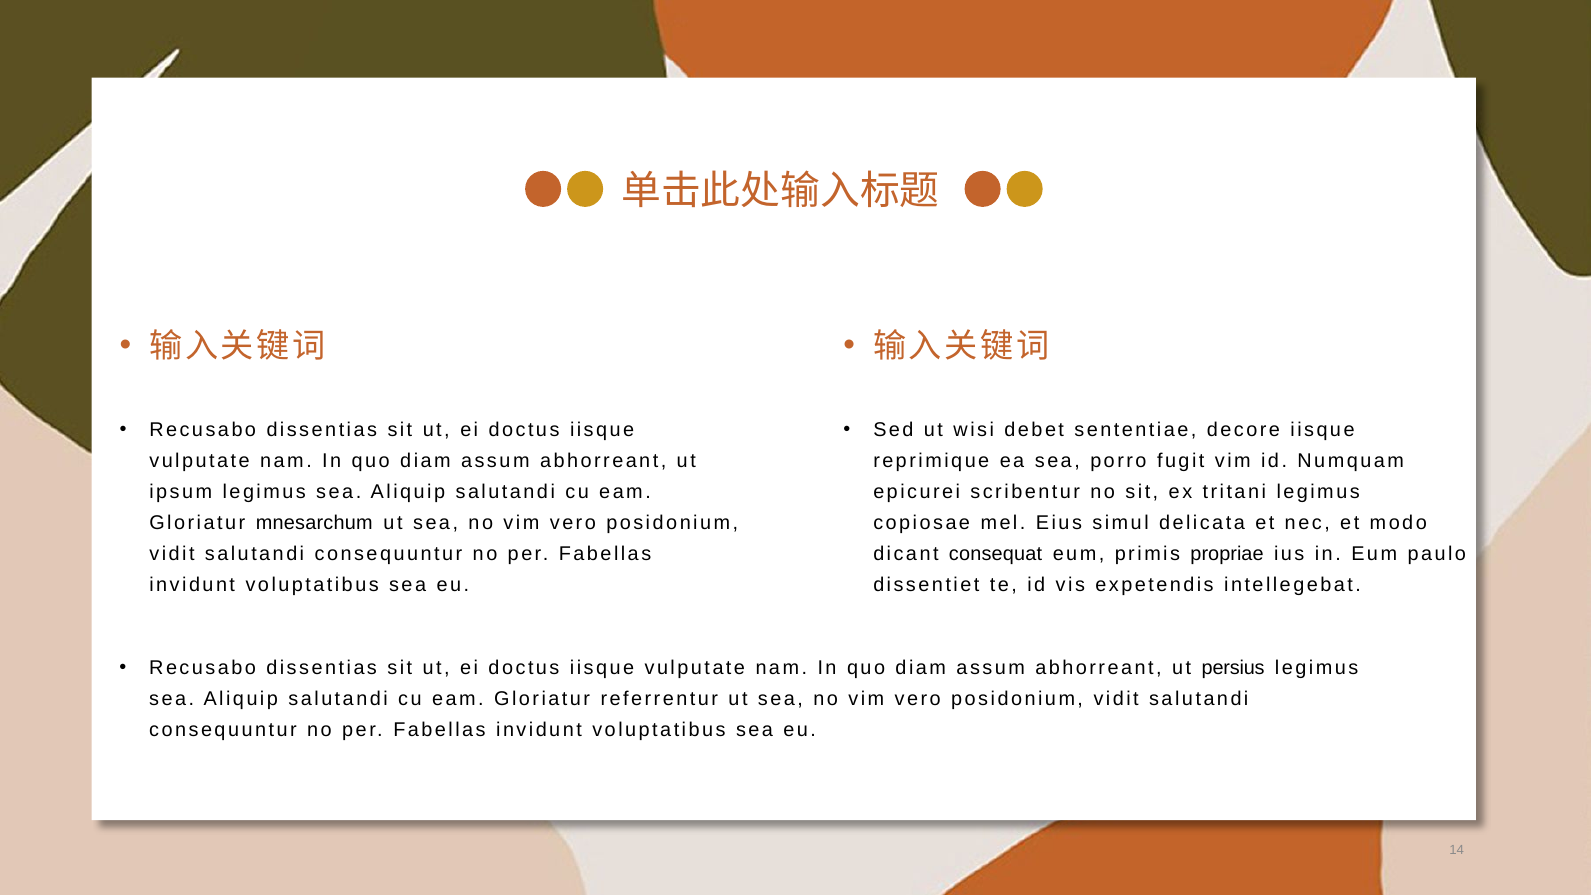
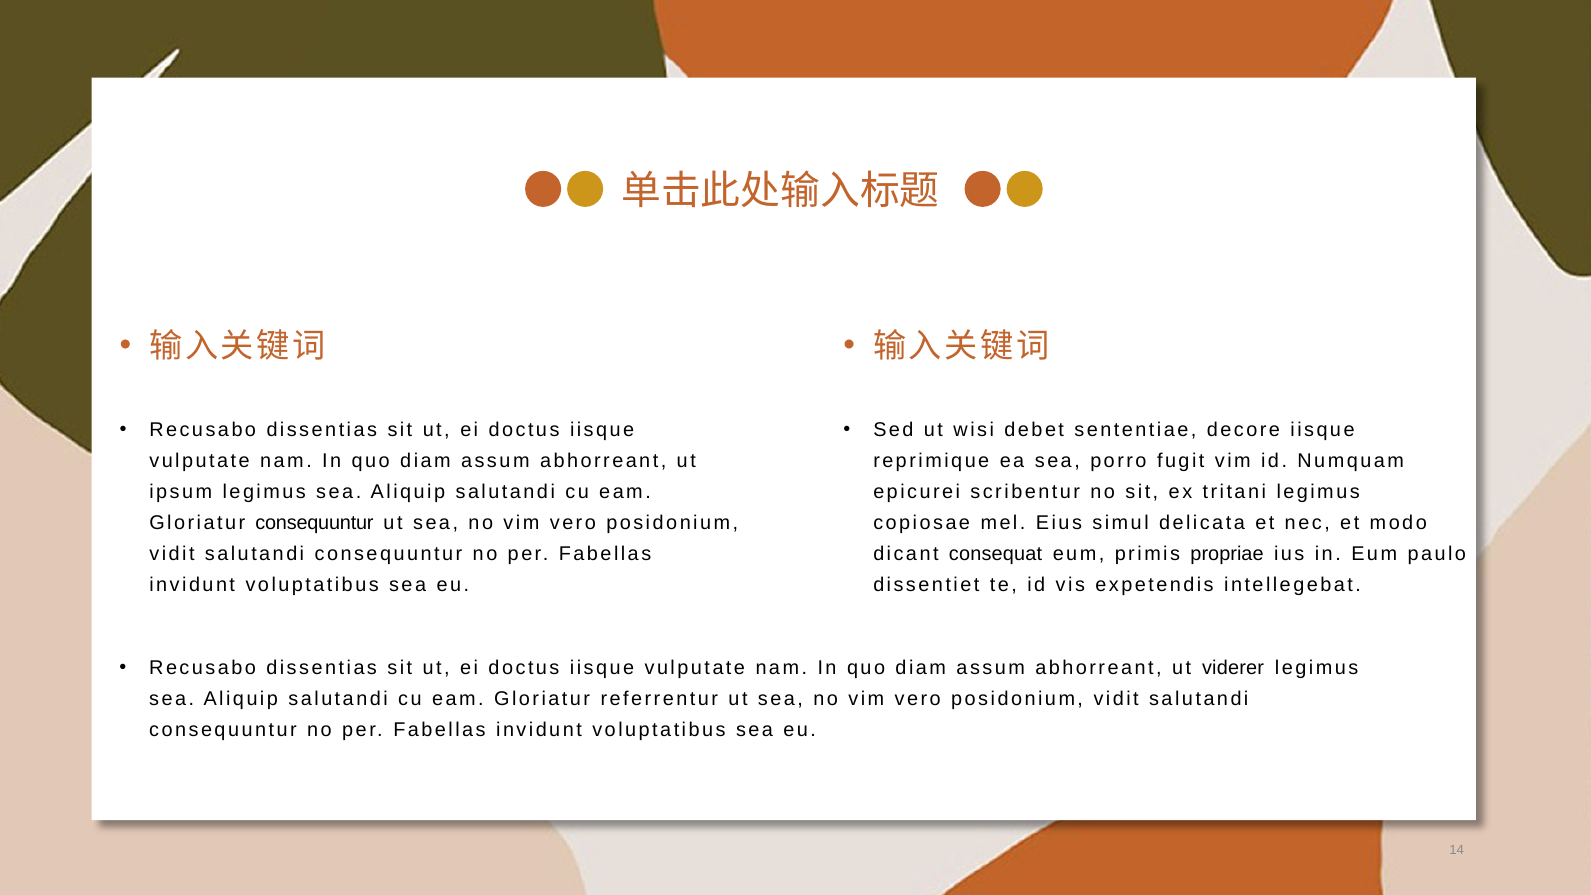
Gloriatur mnesarchum: mnesarchum -> consequuntur (314, 523)
persius: persius -> viderer (1233, 668)
